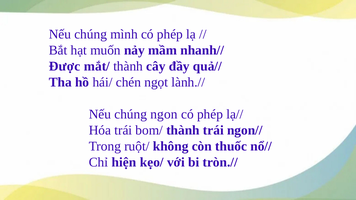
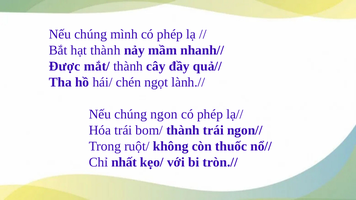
hạt muốn: muốn -> thành (105, 50)
hiện: hiện -> nhất (124, 163)
